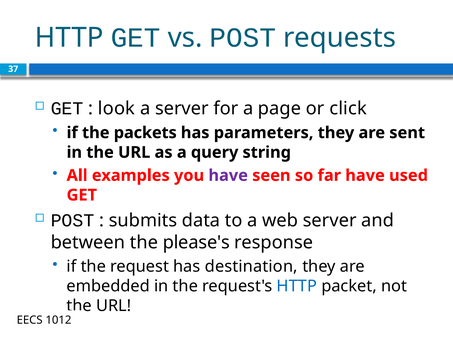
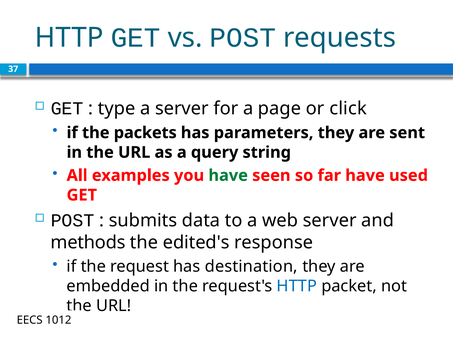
look: look -> type (117, 109)
have colour: purple -> green (228, 175)
between: between -> methods (88, 242)
please's: please's -> edited's (196, 242)
